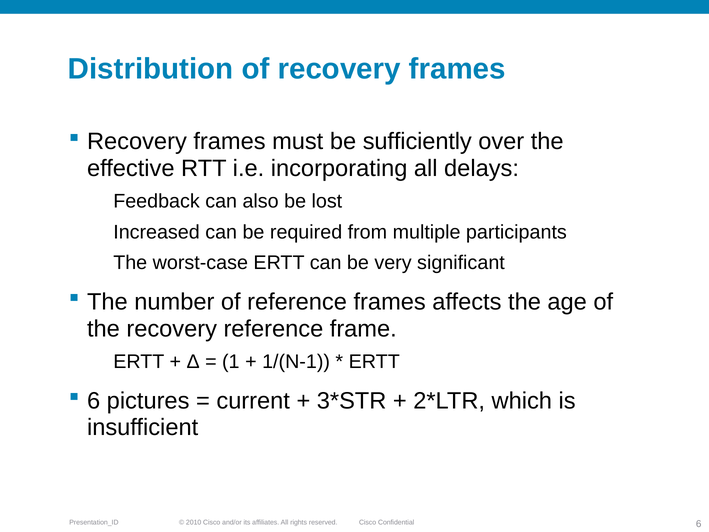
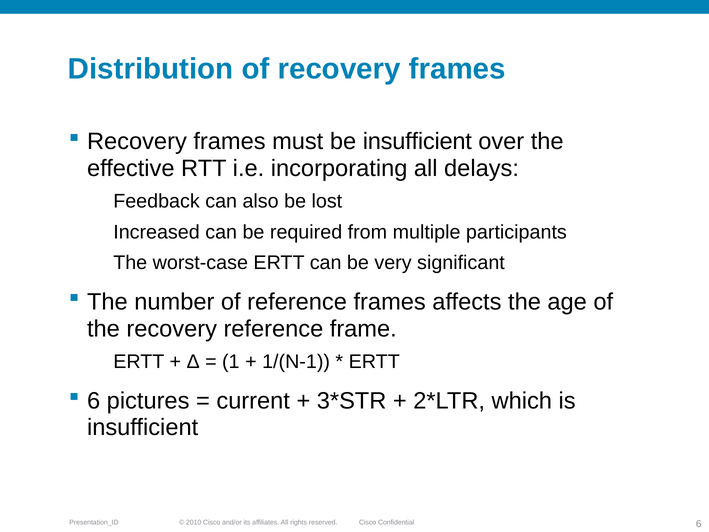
be sufficiently: sufficiently -> insufficient (417, 141)
